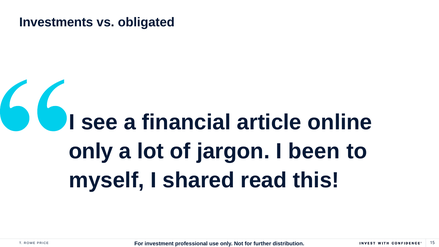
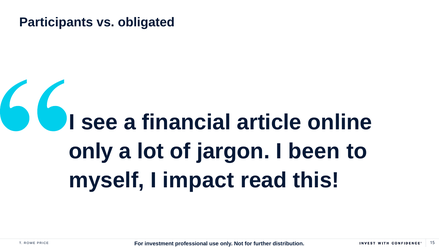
Investments: Investments -> Participants (56, 22)
shared: shared -> impact (198, 180)
